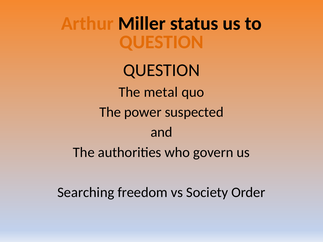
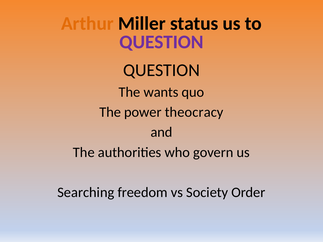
QUESTION colour: orange -> purple (162, 42)
metal: metal -> wants (161, 92)
suspected: suspected -> theocracy (194, 112)
